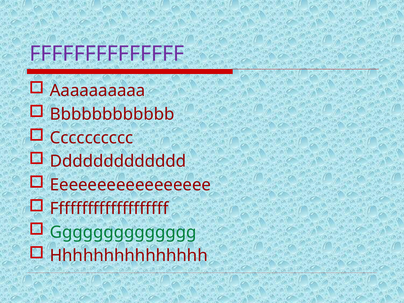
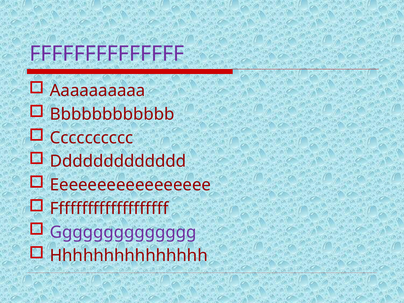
Gggggggggggggg colour: green -> purple (123, 232)
